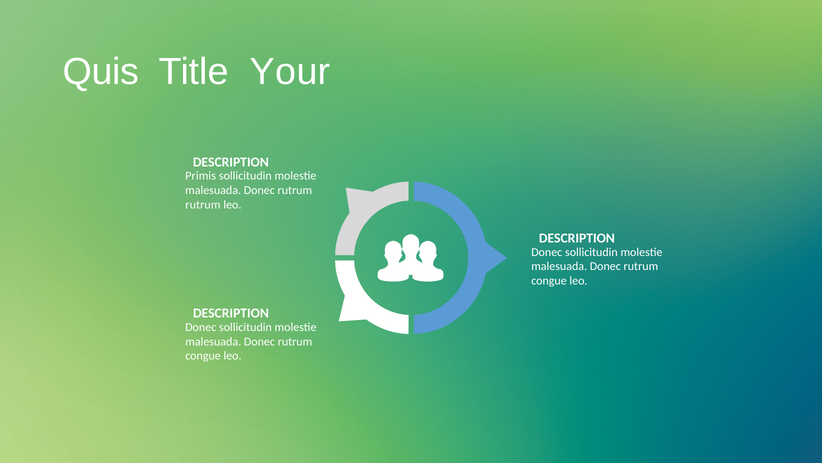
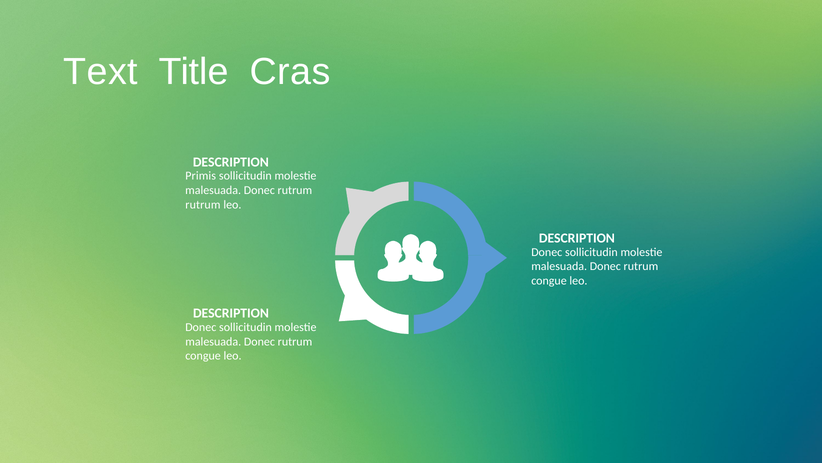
Quis: Quis -> Text (101, 72)
Your: Your -> Cras (290, 72)
